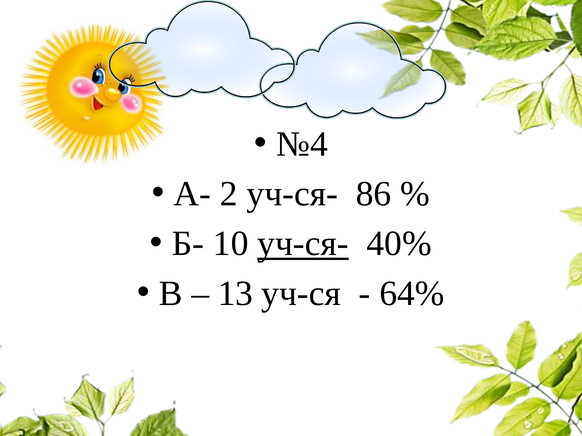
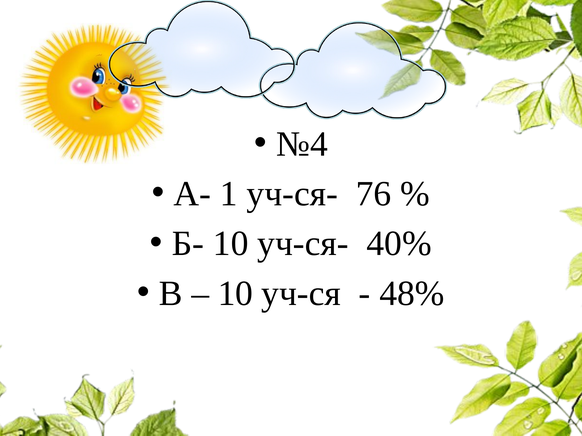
2: 2 -> 1 (229, 194)
86: 86 -> 76 (373, 194)
уч-ся- underline: present -> none (303, 244)
13: 13 -> 10 (235, 294)
64%: 64% -> 48% (412, 294)
